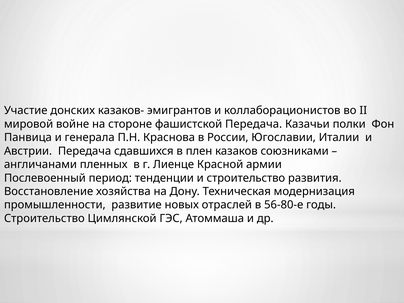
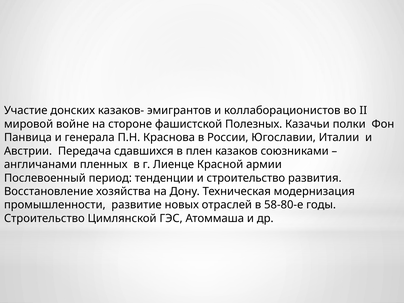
фашистской Передача: Передача -> Полезных (254, 124)
56-80-е: 56-80-е -> 58-80-е (284, 205)
